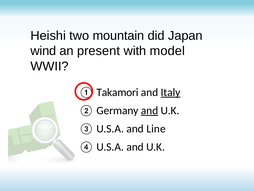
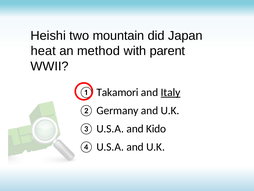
wind: wind -> heat (43, 51)
present: present -> method (99, 51)
model: model -> parent (167, 51)
and underline: present -> none (150, 110)
Line: Line -> Kido (156, 128)
